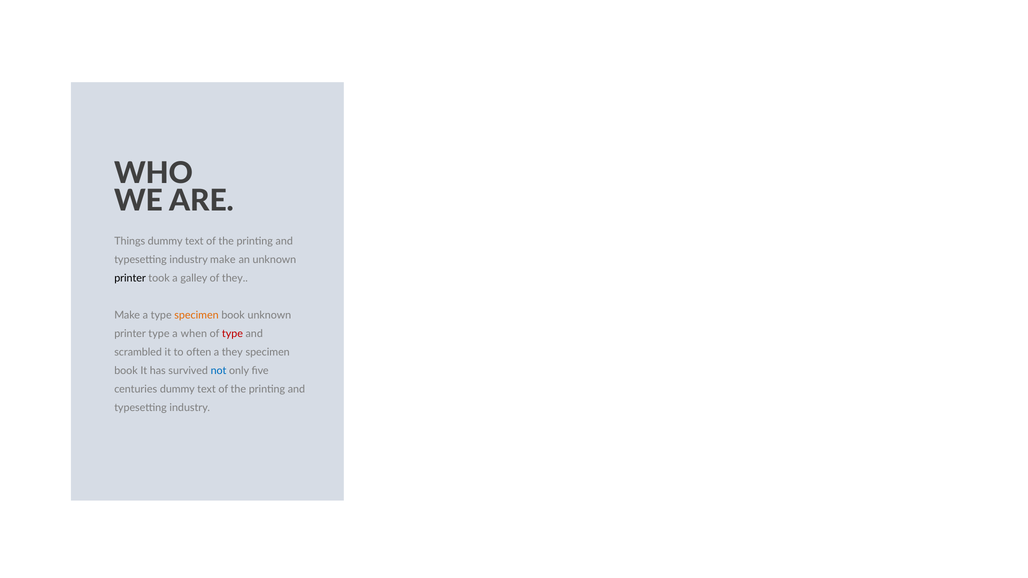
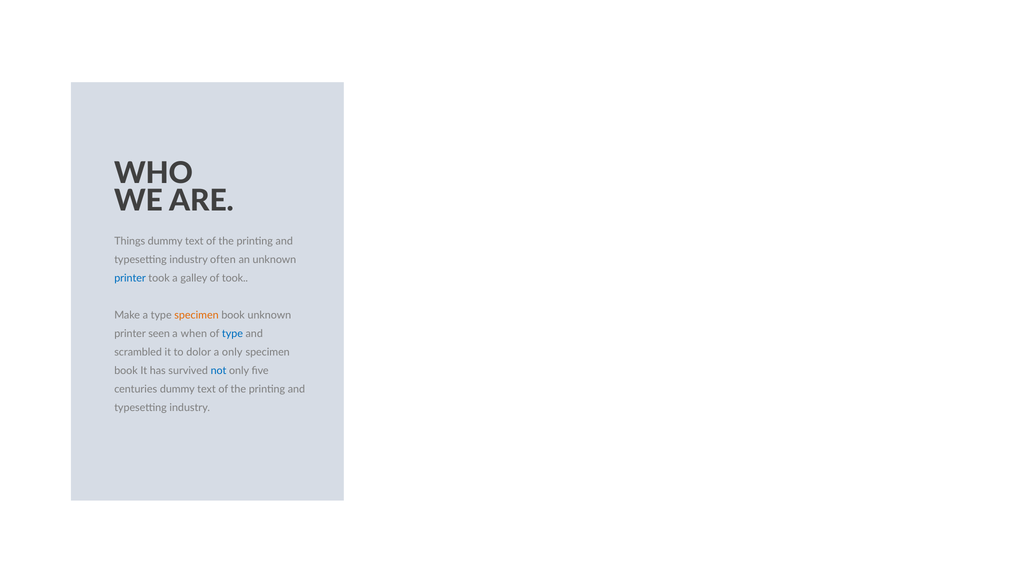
industry make: make -> often (223, 260)
printer colour: black -> blue (130, 278)
of they: they -> took (235, 278)
printer type: type -> seen (159, 334)
type colour: red -> blue (232, 334)
often: often -> dolor (199, 352)
a they: they -> only (232, 352)
